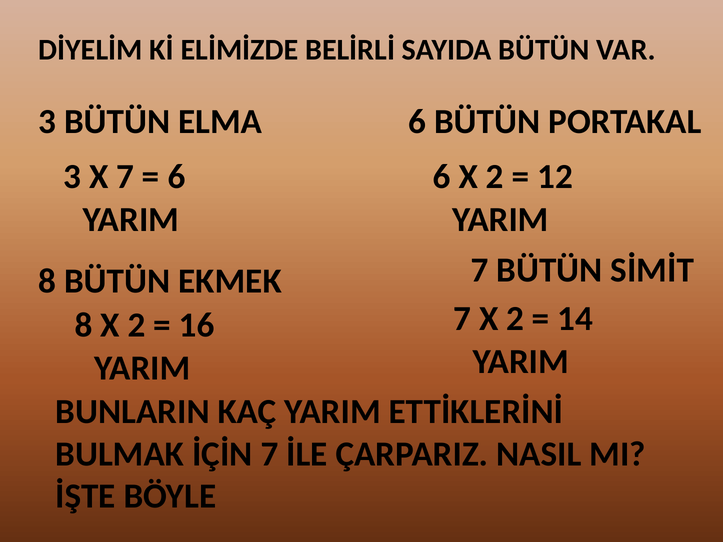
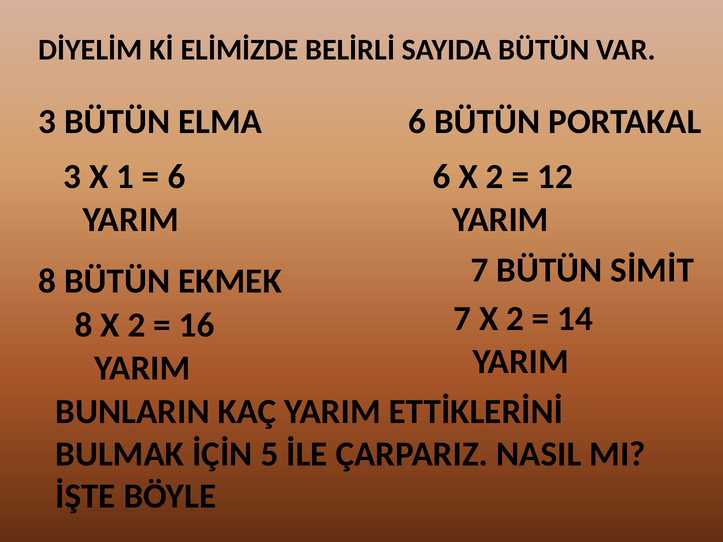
X 7: 7 -> 1 (125, 177)
İÇİN 7: 7 -> 5 (269, 454)
